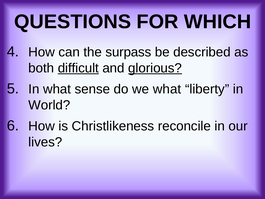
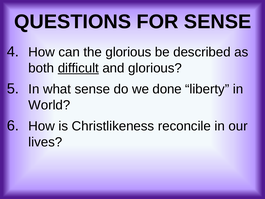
FOR WHICH: WHICH -> SENSE (218, 22)
the surpass: surpass -> glorious (128, 52)
glorious underline: present -> none (155, 68)
we what: what -> done (167, 89)
